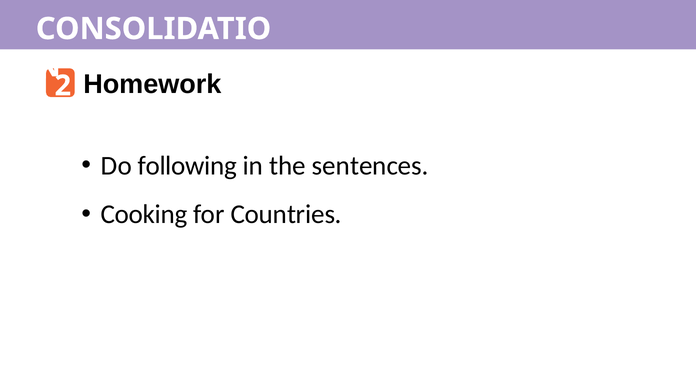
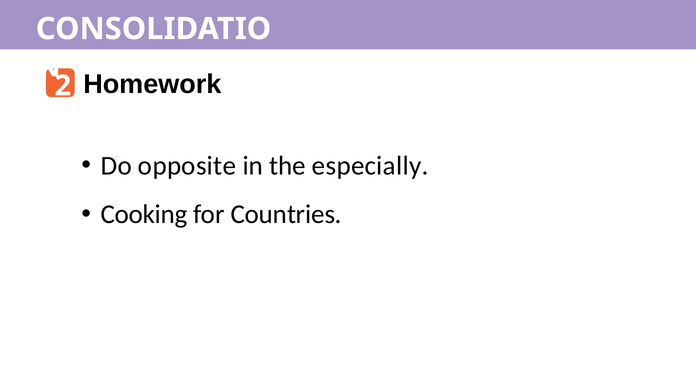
following: following -> opposite (187, 166)
sentences: sentences -> especially (370, 166)
